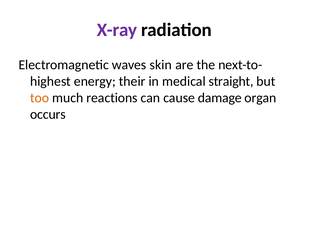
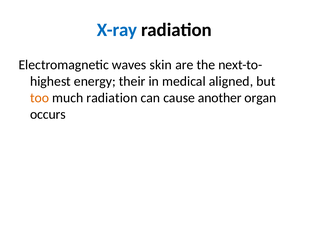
X-ray colour: purple -> blue (117, 30)
straight: straight -> aligned (231, 81)
much reactions: reactions -> radiation (112, 98)
damage: damage -> another (220, 98)
